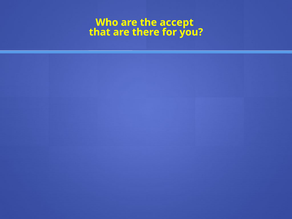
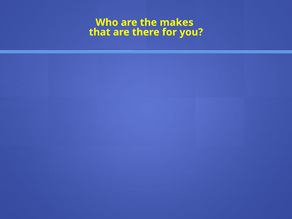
accept: accept -> makes (177, 22)
